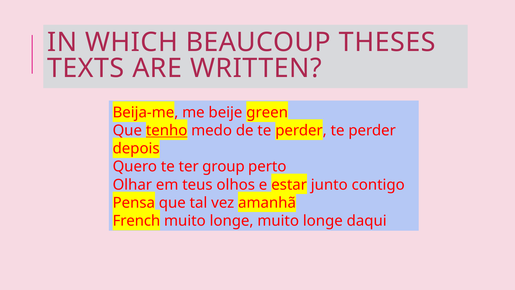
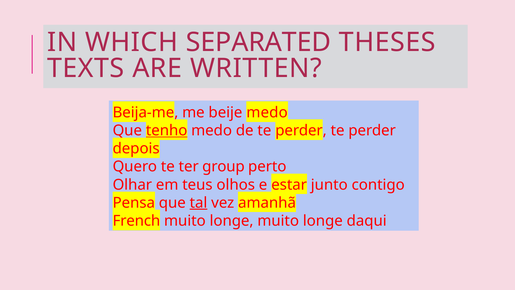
BEAUCOUP: BEAUCOUP -> SEPARATED (258, 42)
beije green: green -> medo (267, 112)
tal underline: none -> present (199, 203)
